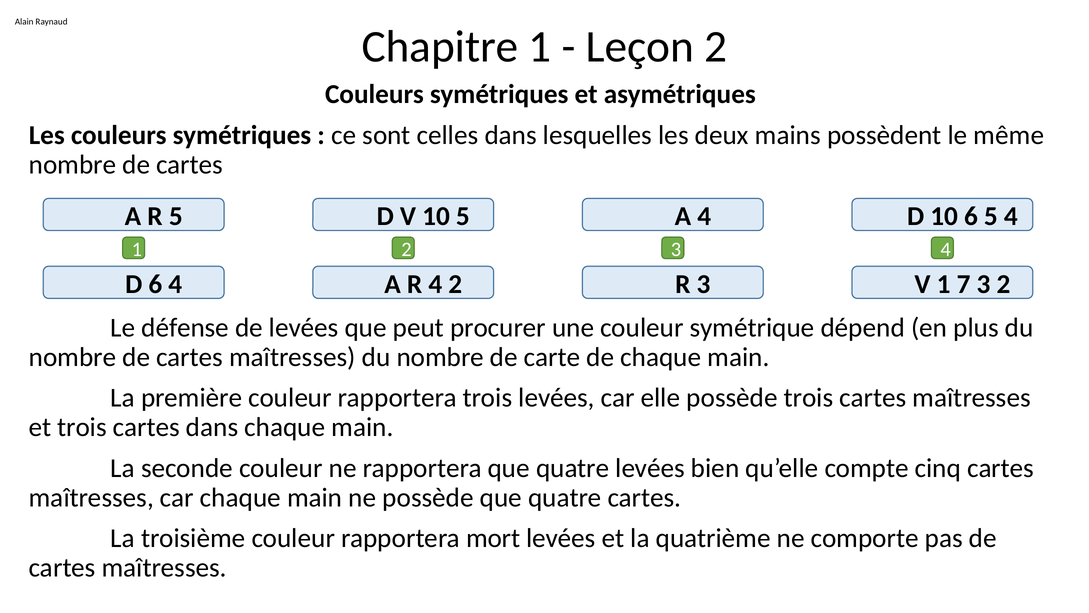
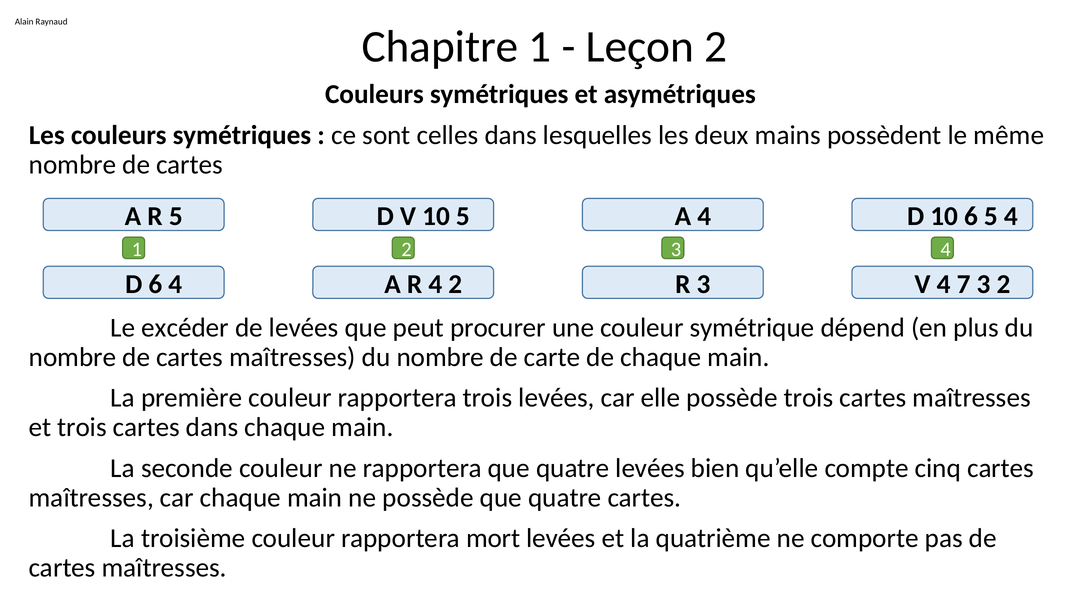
1: 1 -> 4 (944, 284)
défense: défense -> excéder (185, 328)
